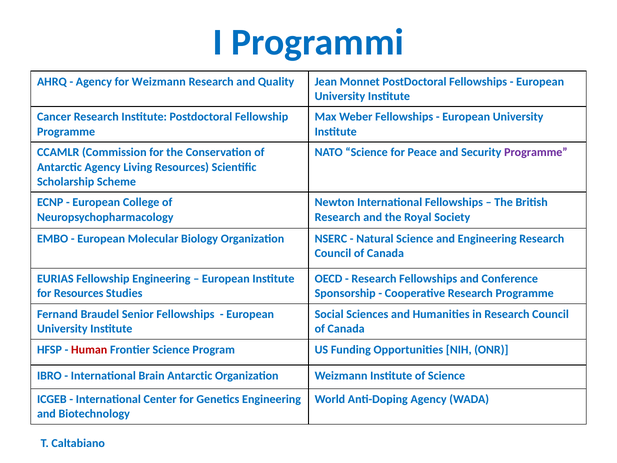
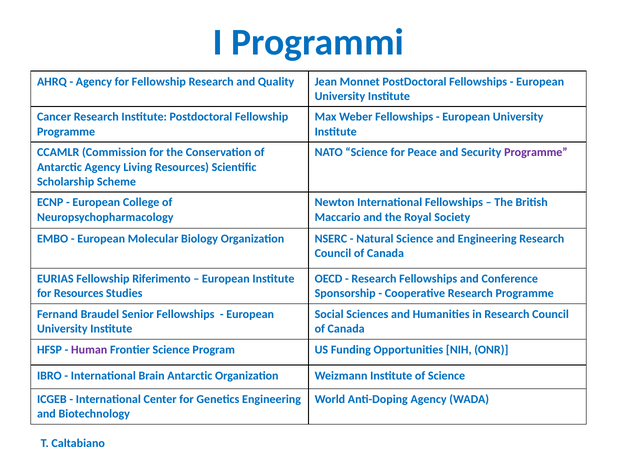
for Weizmann: Weizmann -> Fellowship (159, 82)
Research: Research -> Maccario (338, 217)
Fellowship Engineering: Engineering -> Riferimento (161, 279)
Human colour: red -> purple (89, 350)
